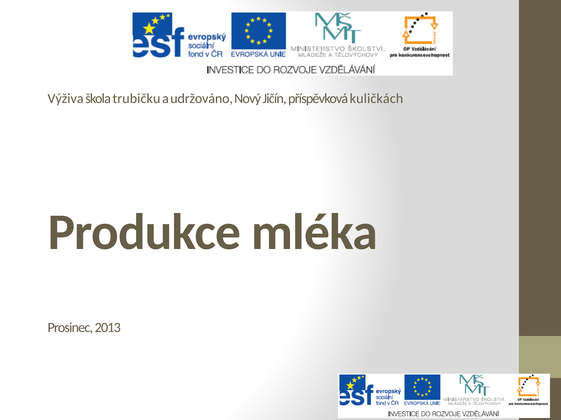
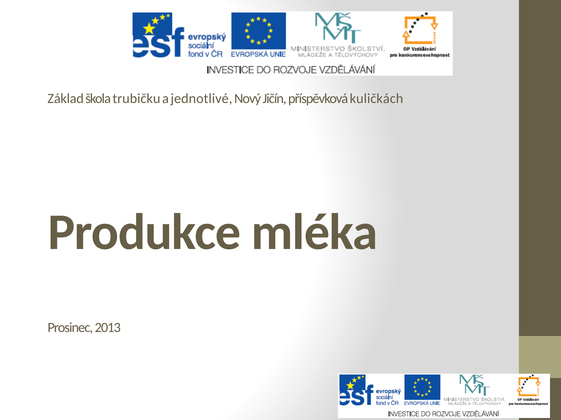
Výživa: Výživa -> Základ (66, 99)
udržováno: udržováno -> jednotlivé (201, 99)
